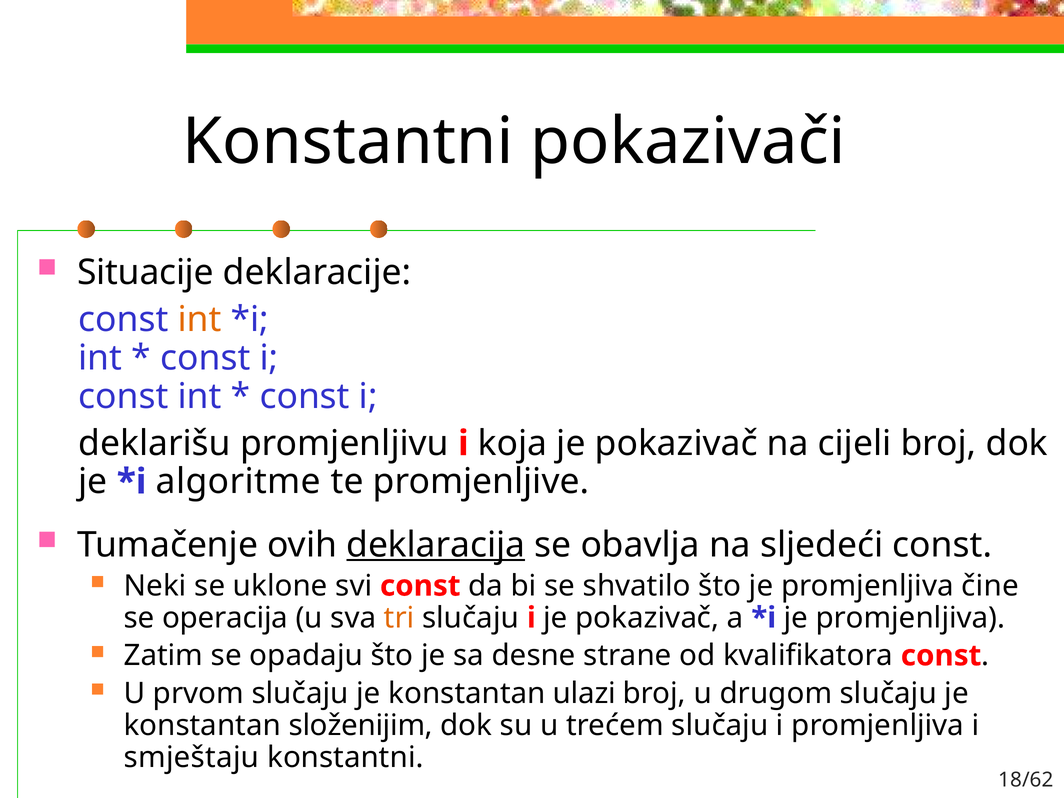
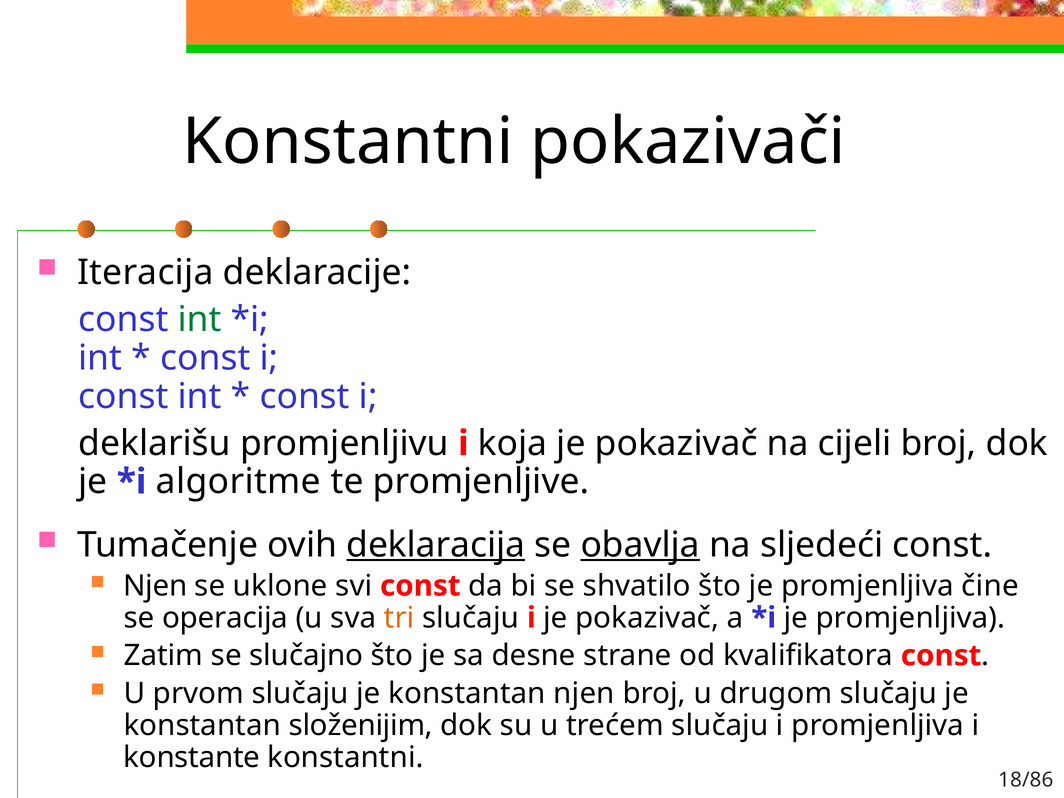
Situacije: Situacije -> Iteracija (145, 273)
int colour: orange -> green (200, 320)
obavlja underline: none -> present (640, 545)
Neki: Neki -> Njen (155, 586)
opadaju: opadaju -> slučajno (306, 656)
konstantan ulazi: ulazi -> njen (584, 693)
smještaju: smještaju -> konstante (192, 757)
18/62: 18/62 -> 18/86 (1026, 780)
